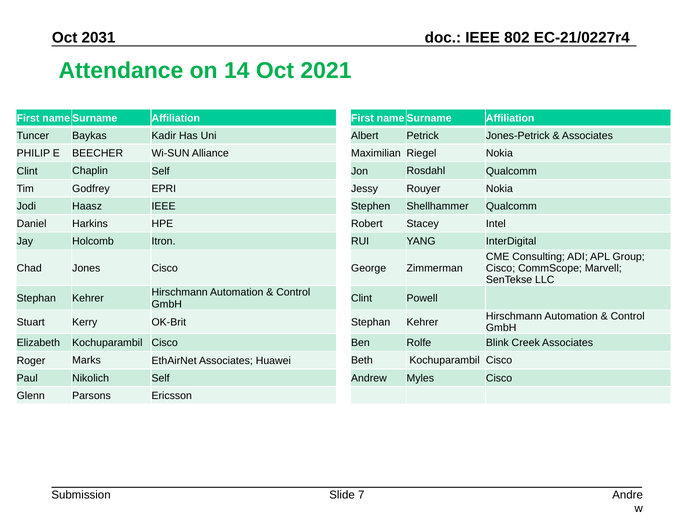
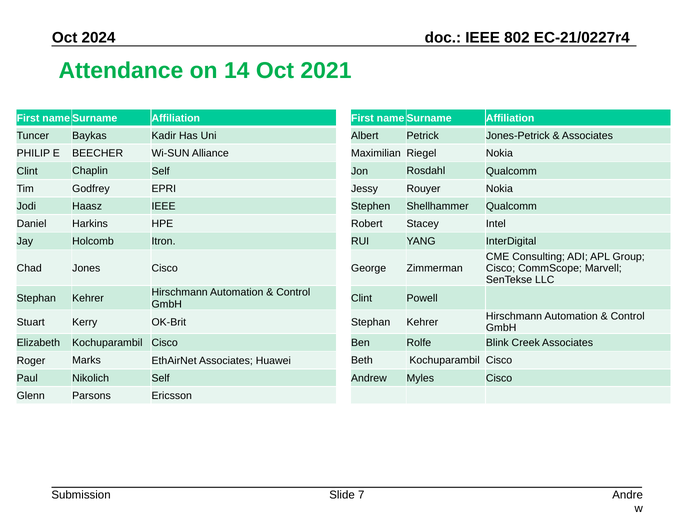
2031: 2031 -> 2024 (99, 38)
